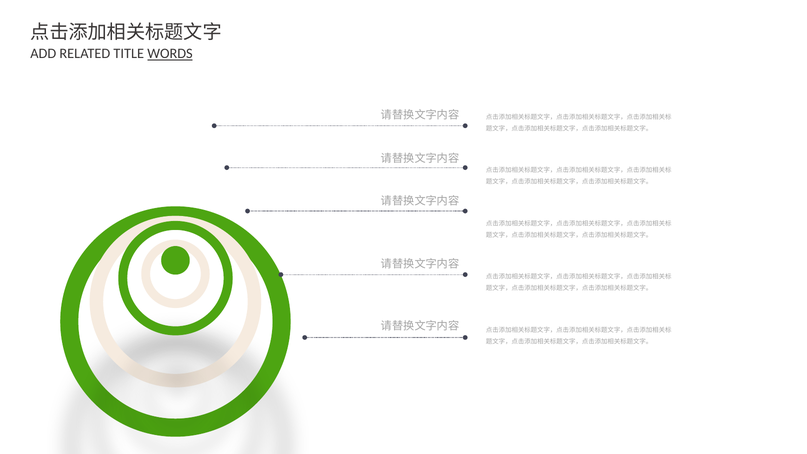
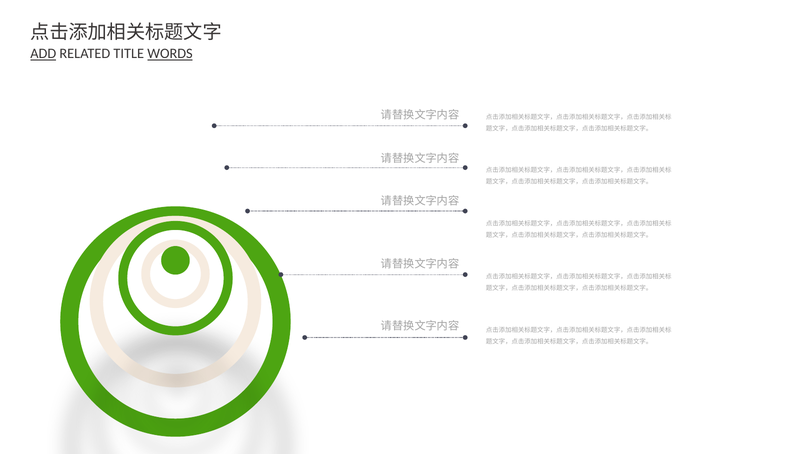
ADD underline: none -> present (43, 54)
